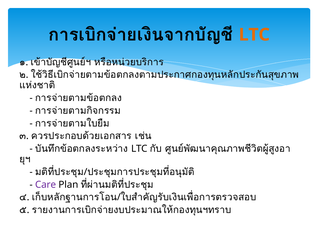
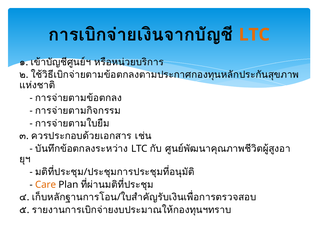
Care colour: purple -> orange (46, 185)
